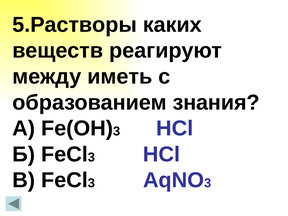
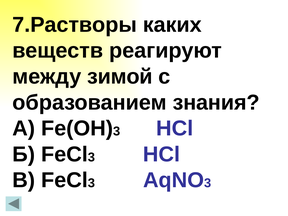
5.Растворы: 5.Растворы -> 7.Растворы (75, 25)
иметь: иметь -> зимой (120, 77)
